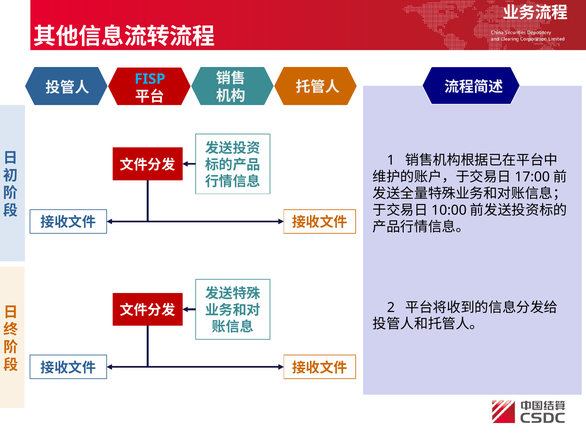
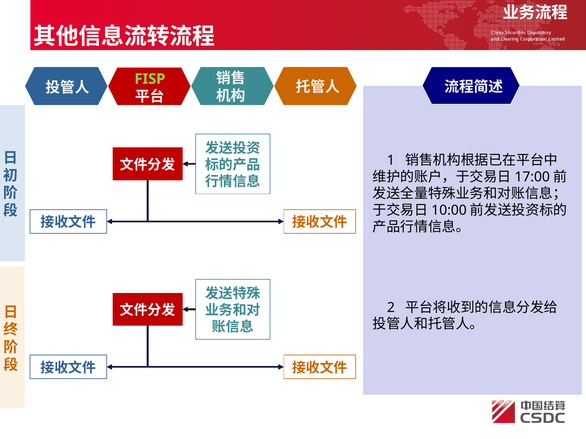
FISP colour: light blue -> light green (150, 79)
